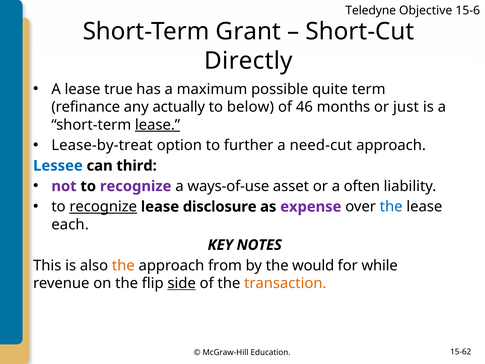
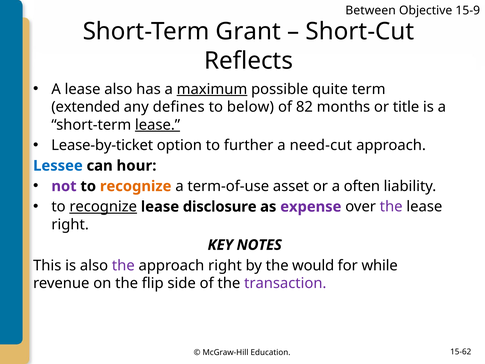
Teledyne: Teledyne -> Between (371, 10)
15-6: 15-6 -> 15-9 (468, 10)
Directly: Directly -> Reflects (249, 61)
lease true: true -> also (118, 89)
maximum underline: none -> present (212, 89)
refinance: refinance -> extended (86, 107)
actually: actually -> defines (179, 107)
46: 46 -> 82 (304, 107)
just: just -> title (406, 107)
Lease-by-treat: Lease-by-treat -> Lease-by-ticket (102, 145)
third: third -> hour (136, 166)
recognize colour: purple -> orange (136, 186)
ways-of-use: ways-of-use -> term-of-use (228, 186)
the colour: blue -> purple (391, 207)
each: each -> right (70, 224)
the colour: orange -> purple (123, 265)
approach from: from -> right (225, 265)
side underline: present -> none (182, 283)
transaction colour: orange -> purple (285, 283)
